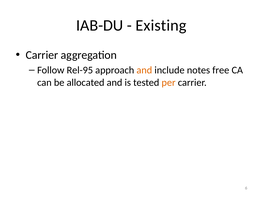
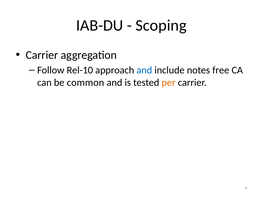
Existing: Existing -> Scoping (161, 25)
Rel-95: Rel-95 -> Rel-10 (80, 70)
and colour: orange -> blue (144, 70)
allocated: allocated -> common (85, 83)
